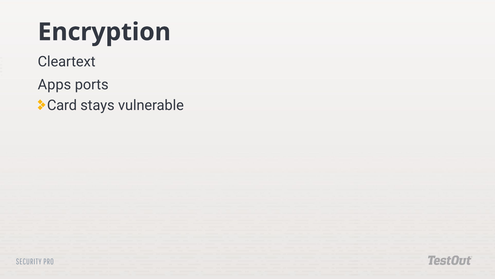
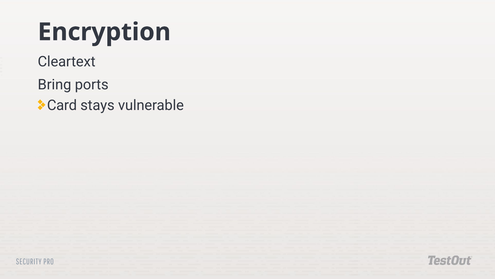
Apps: Apps -> Bring (55, 84)
